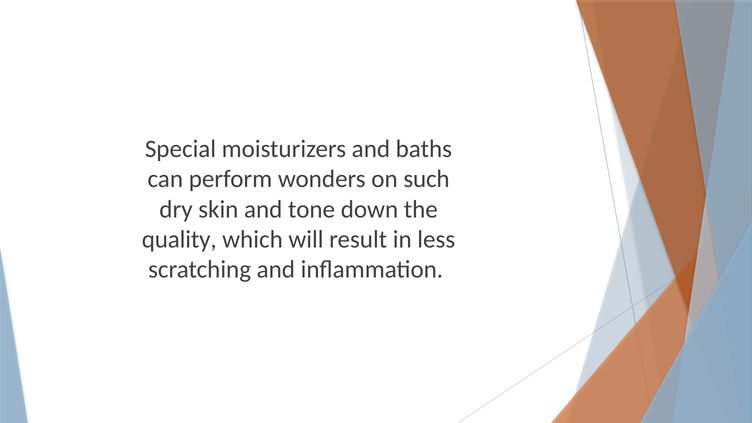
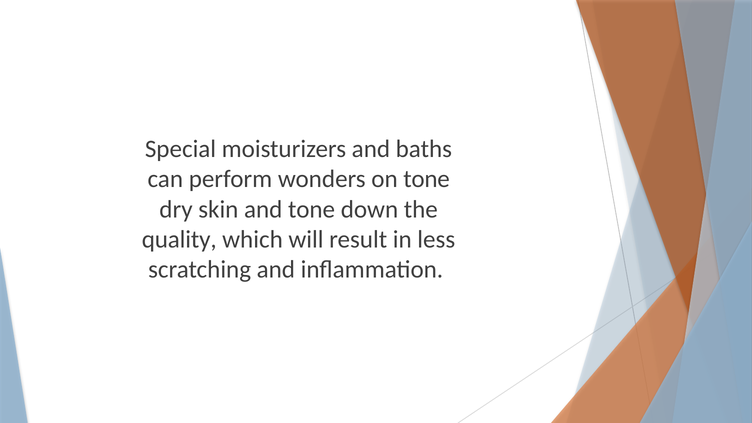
on such: such -> tone (427, 179)
